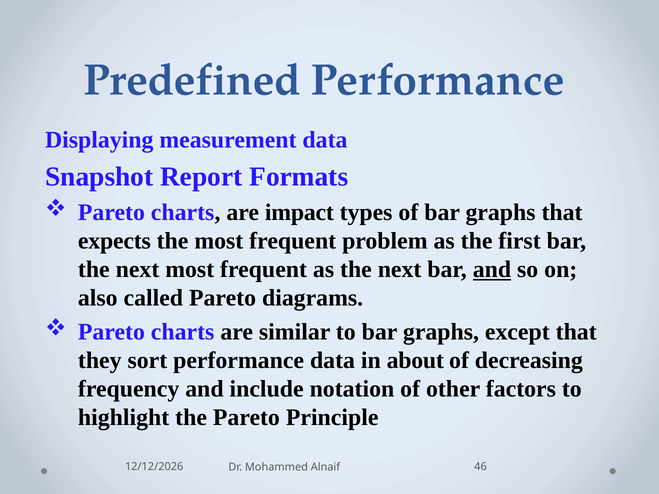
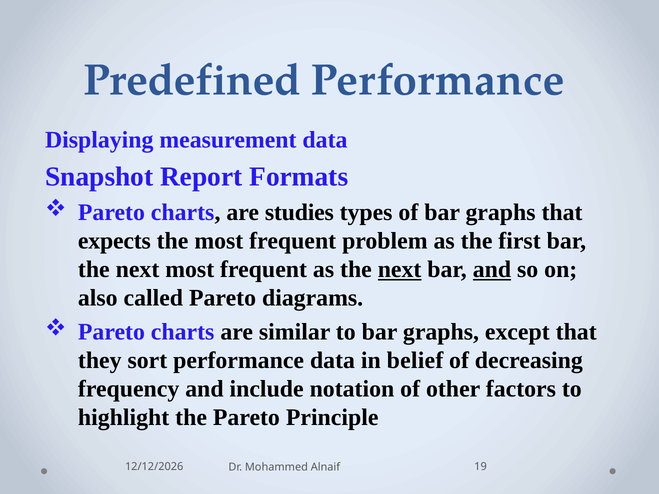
impact: impact -> studies (299, 213)
next underline: none -> present (400, 270)
about: about -> belief (415, 360)
46: 46 -> 19 (481, 467)
